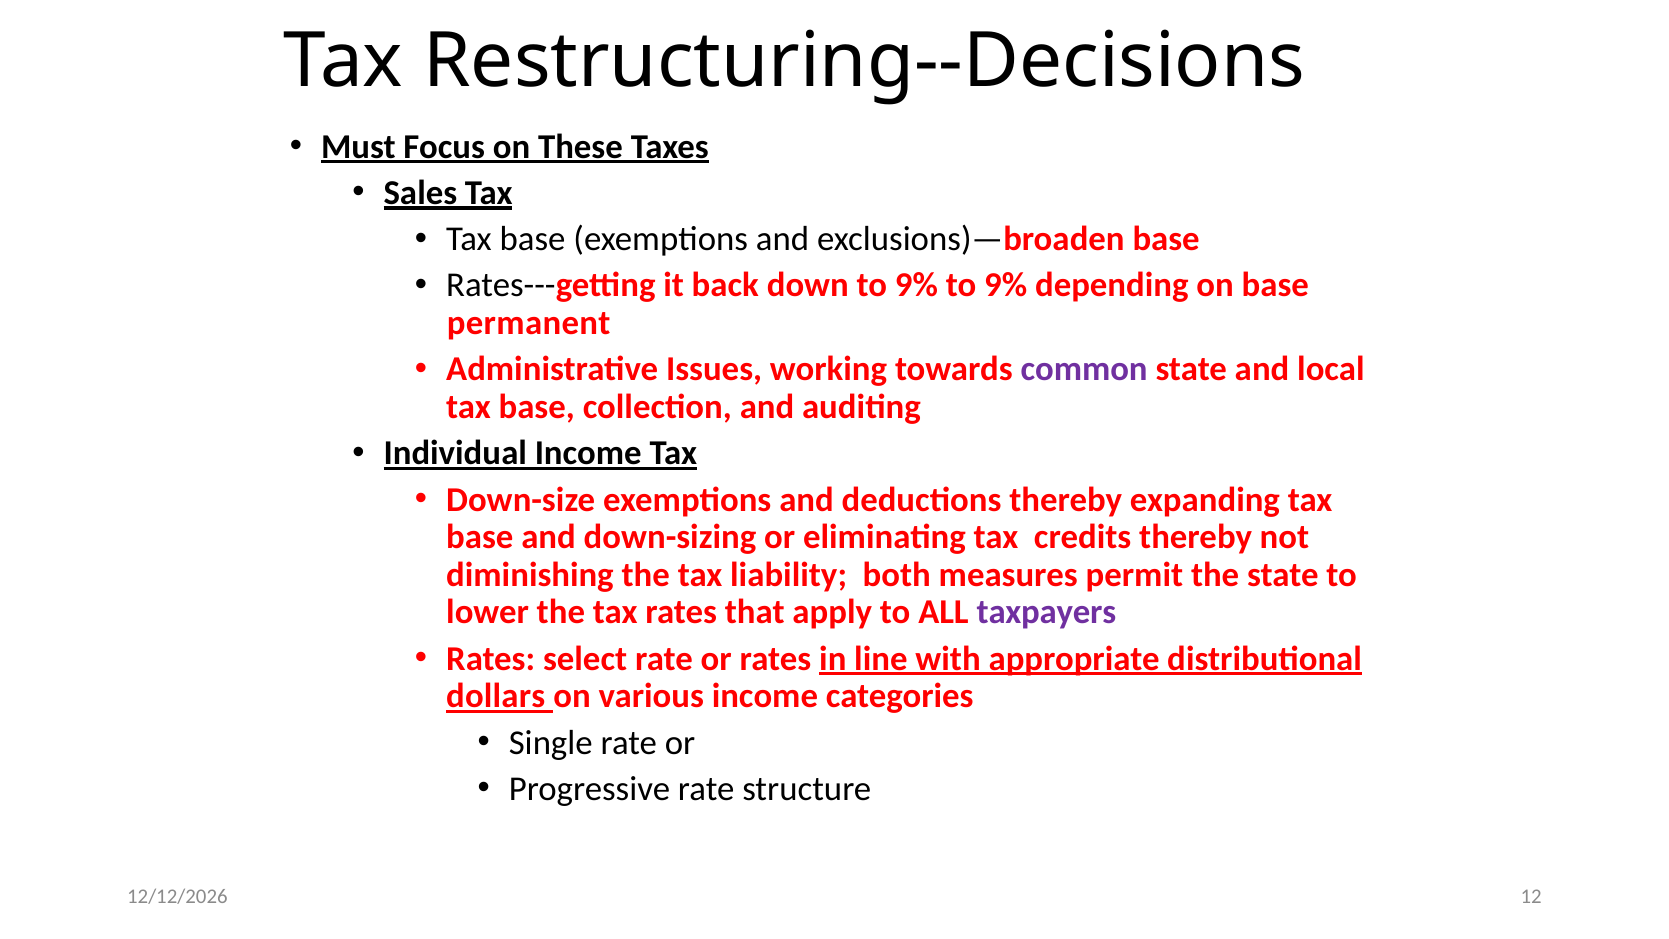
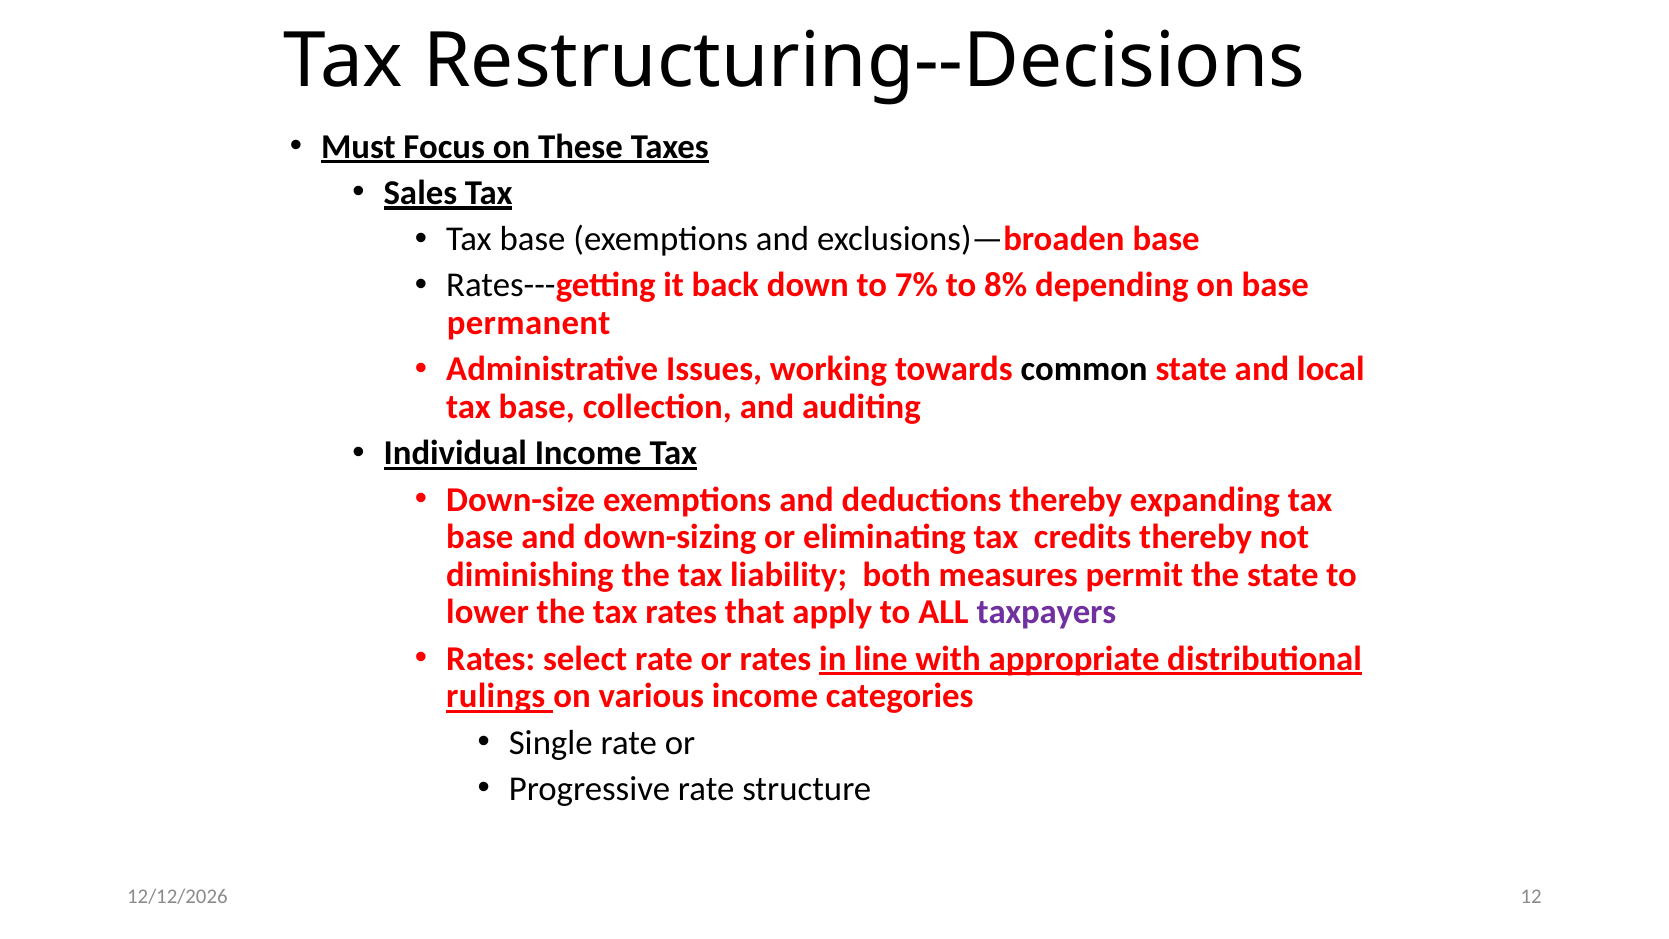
down to 9%: 9% -> 7% (916, 285)
9%: 9% -> 8% (1006, 285)
common colour: purple -> black (1084, 369)
dollars: dollars -> rulings (496, 696)
